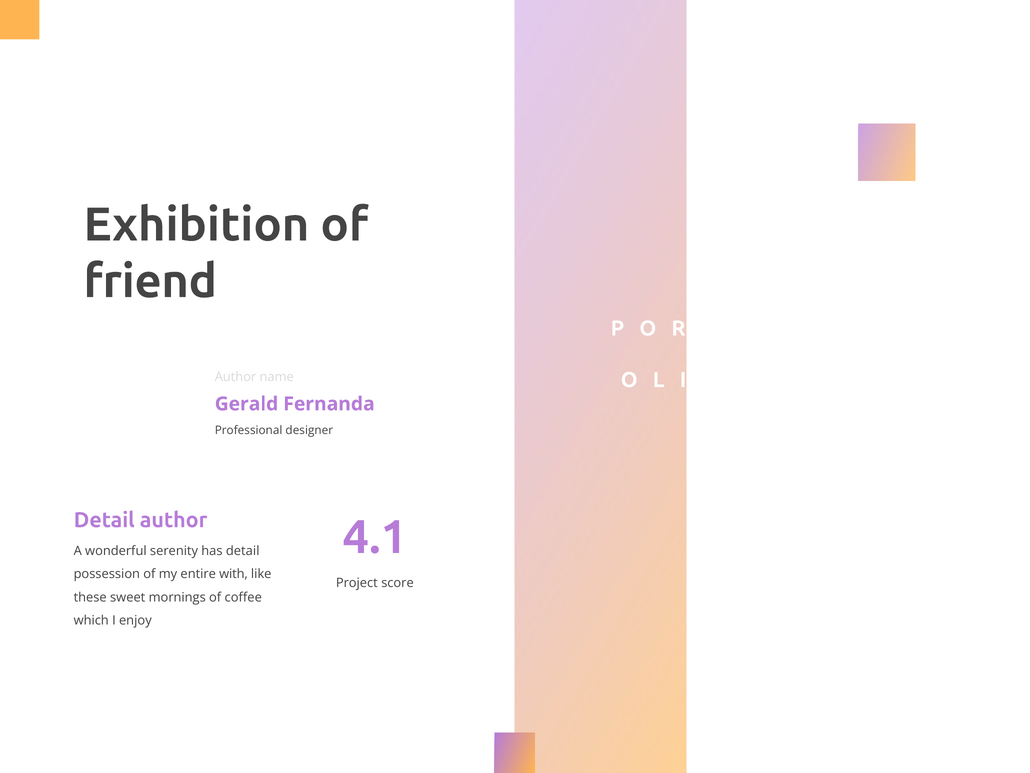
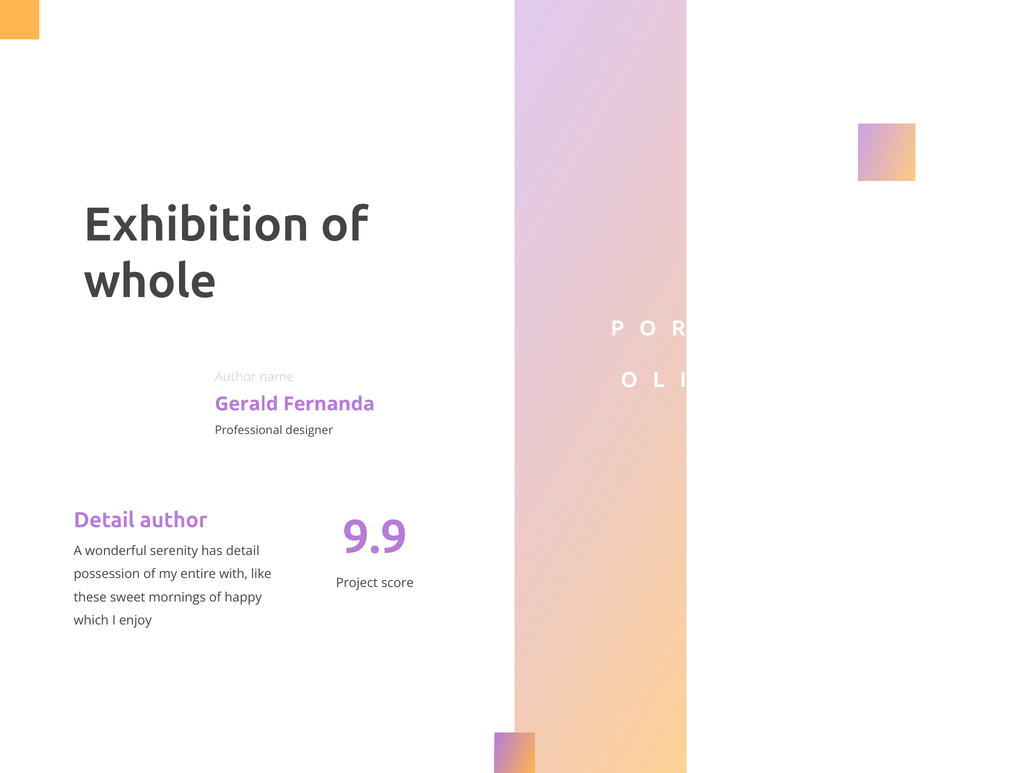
friend: friend -> whole (150, 281)
4.1: 4.1 -> 9.9 (375, 537)
coffee: coffee -> happy (243, 597)
